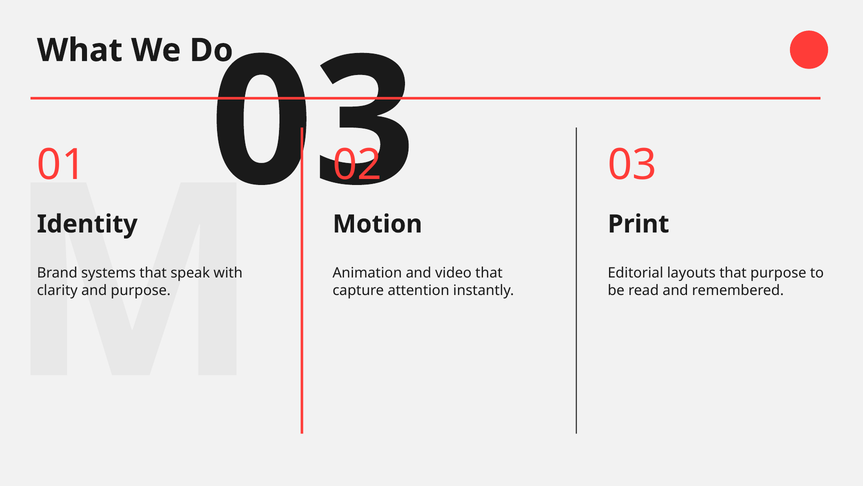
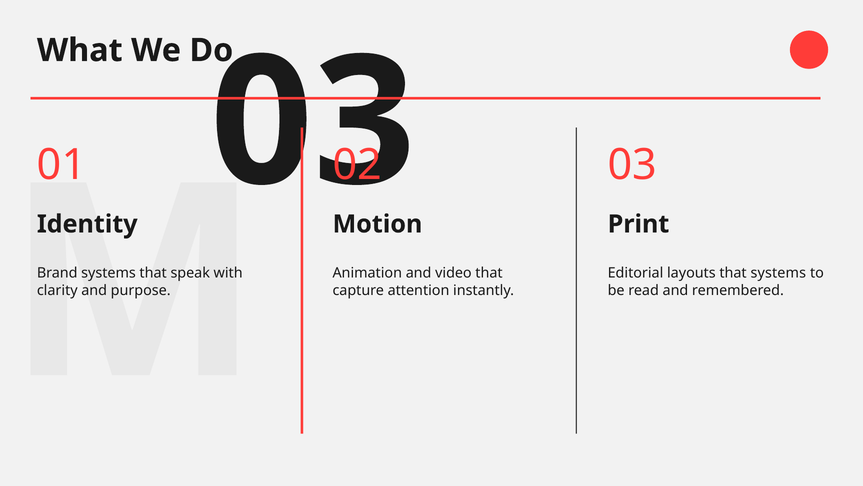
that purpose: purpose -> systems (778, 273)
